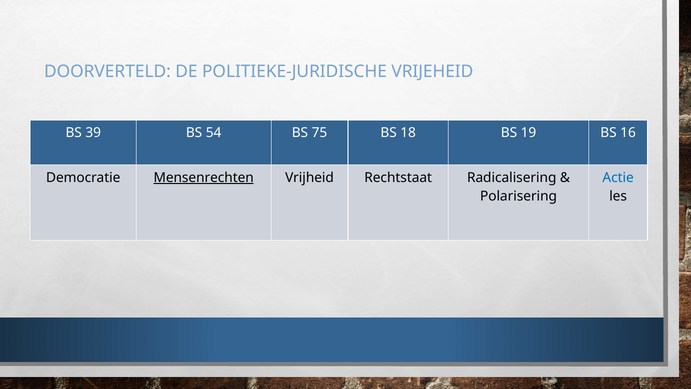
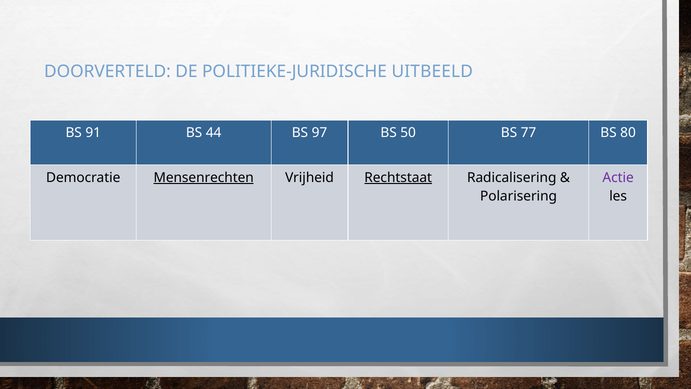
VRIJEHEID: VRIJEHEID -> UITBEELD (432, 71)
39: 39 -> 91 (93, 133)
54: 54 -> 44 (214, 133)
75: 75 -> 97 (319, 133)
18: 18 -> 50 (408, 133)
19: 19 -> 77 (529, 133)
16: 16 -> 80 (628, 133)
Rechtstaat underline: none -> present (398, 178)
Actie colour: blue -> purple (618, 178)
